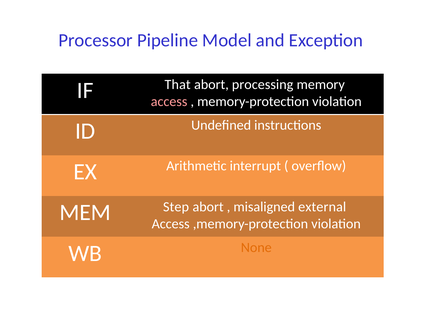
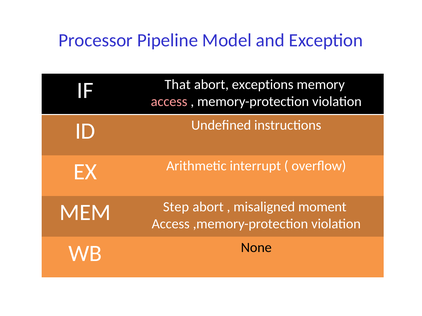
processing: processing -> exceptions (263, 85)
external: external -> moment (322, 207)
None colour: orange -> black (256, 248)
